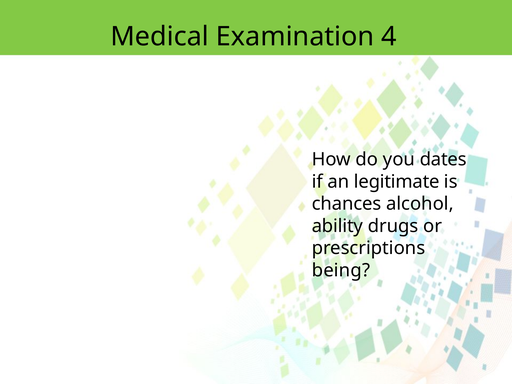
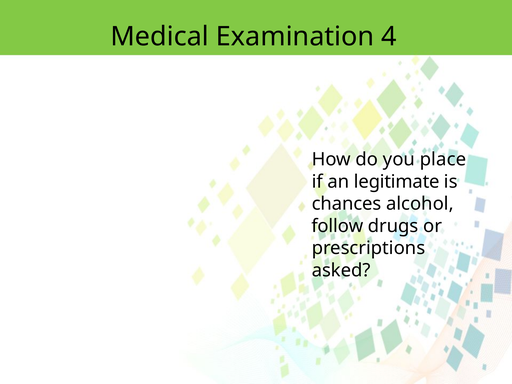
dates: dates -> place (443, 159)
ability: ability -> follow (337, 226)
being: being -> asked (341, 270)
